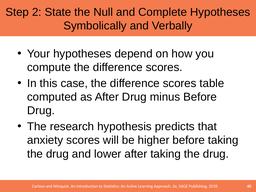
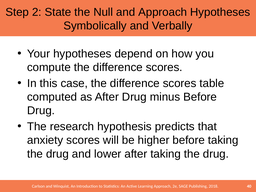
and Complete: Complete -> Approach (163, 12)
